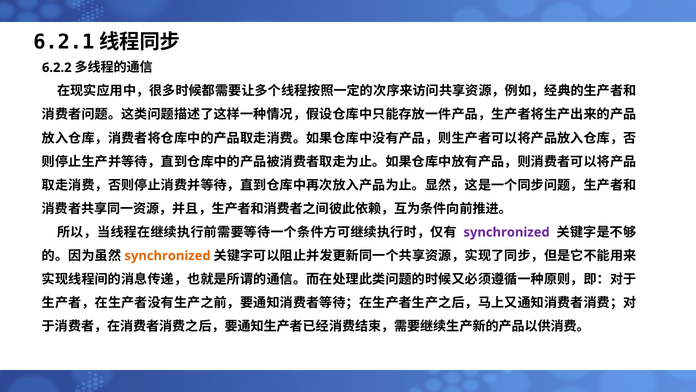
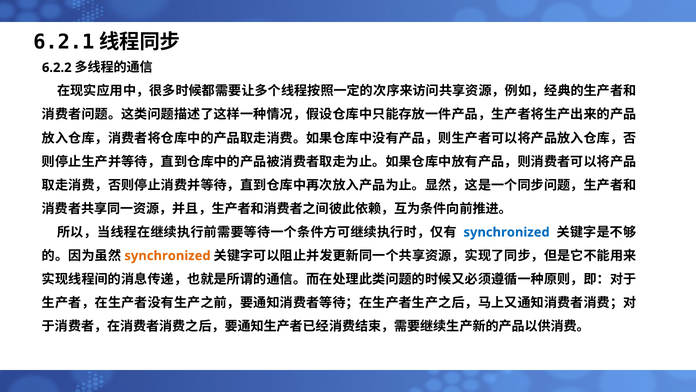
synchronized colour: purple -> blue (507, 232)
